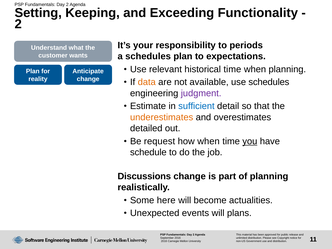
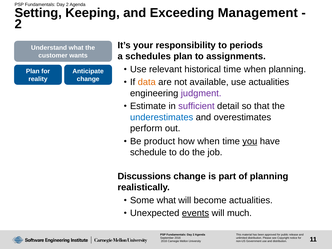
Functionality: Functionality -> Management (258, 13)
expectations: expectations -> assignments (236, 56)
use schedules: schedules -> actualities (269, 82)
sufficient colour: blue -> purple (196, 106)
underestimates colour: orange -> blue (162, 117)
detailed: detailed -> perform (146, 128)
request: request -> product (160, 141)
Some here: here -> what (166, 200)
events underline: none -> present (196, 213)
plans: plans -> much (239, 213)
